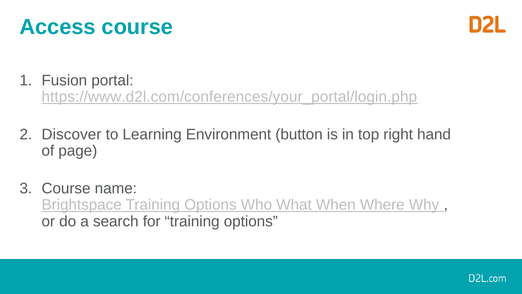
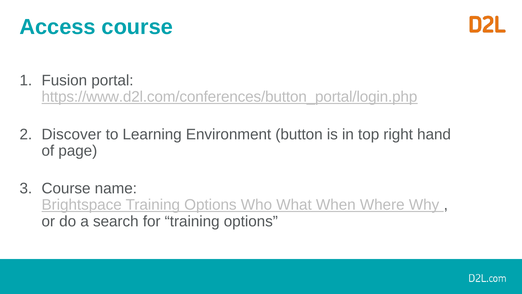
https://www.d2l.com/conferences/your_portal/login.php: https://www.d2l.com/conferences/your_portal/login.php -> https://www.d2l.com/conferences/button_portal/login.php (229, 97)
